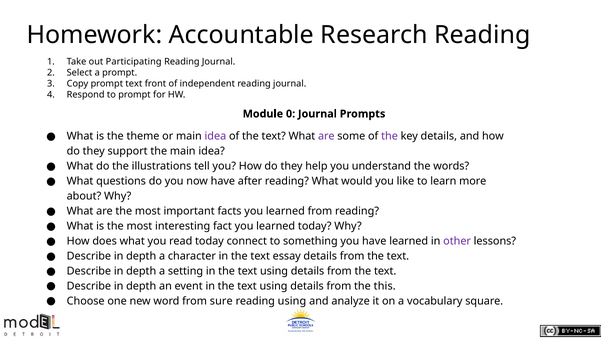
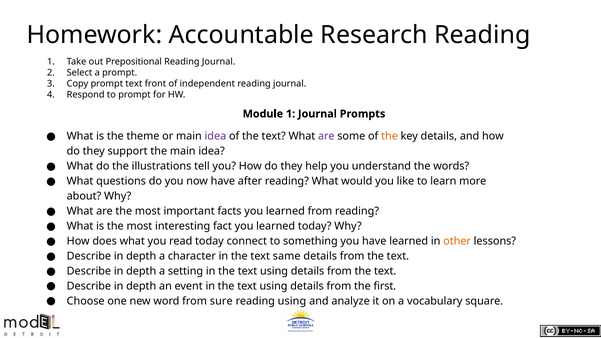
Participating: Participating -> Prepositional (134, 62)
Module 0: 0 -> 1 (291, 114)
the colour: purple -> orange (390, 136)
other colour: purple -> orange (457, 241)
essay: essay -> same (287, 256)
this: this -> first (385, 286)
